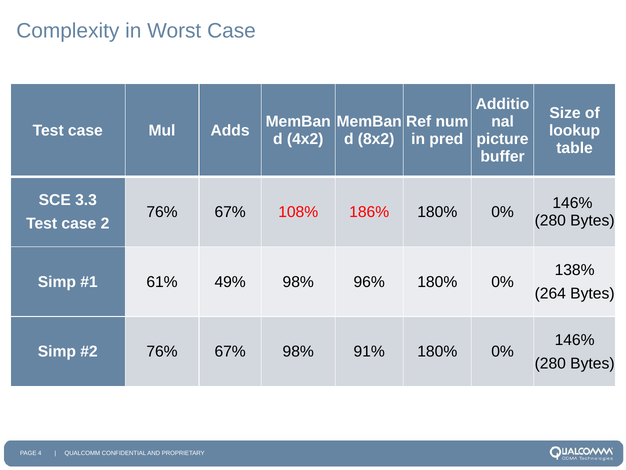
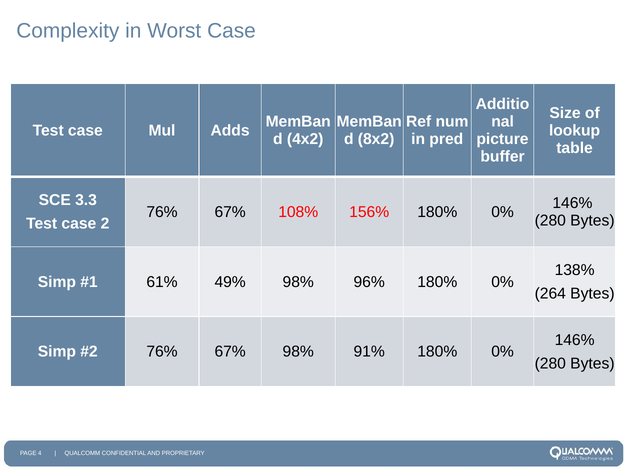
186%: 186% -> 156% (369, 212)
